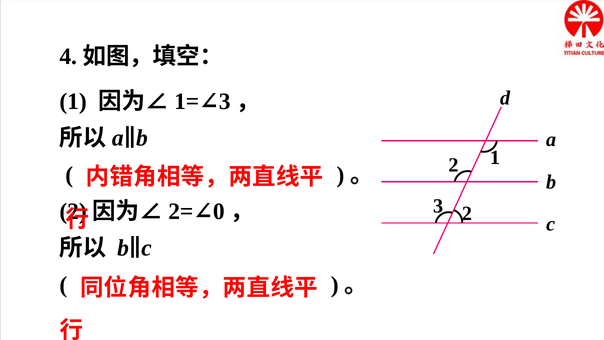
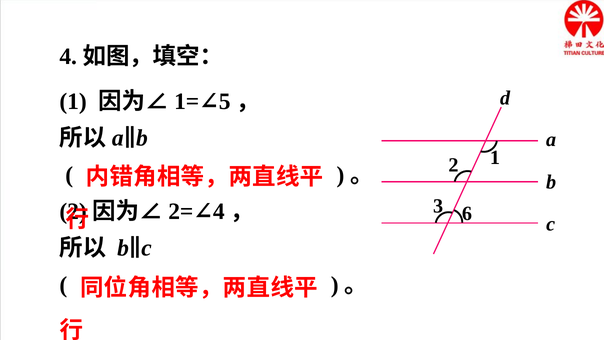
3: 3 -> 5 (225, 101)
3 2: 2 -> 6 (467, 214)
0: 0 -> 4 (219, 211)
